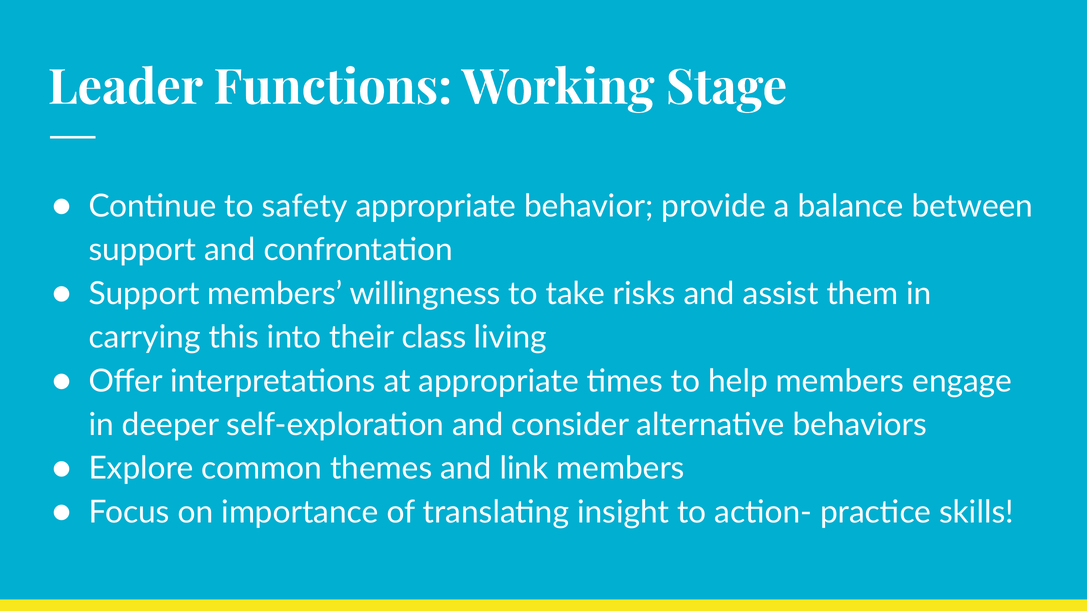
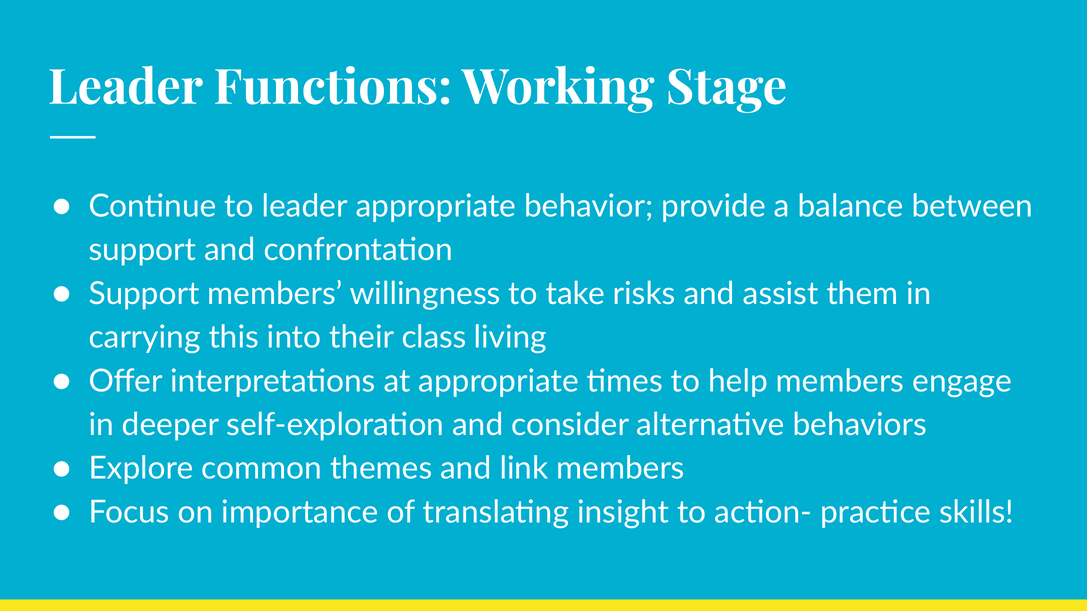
to safety: safety -> leader (305, 206)
